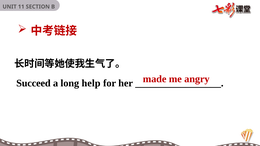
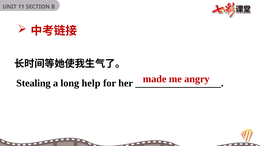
Succeed: Succeed -> Stealing (33, 83)
